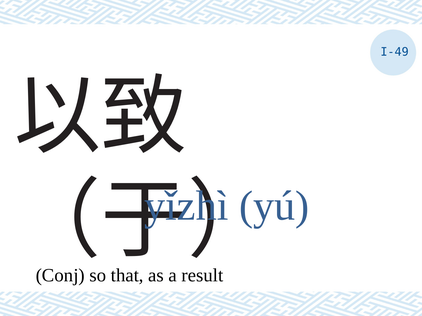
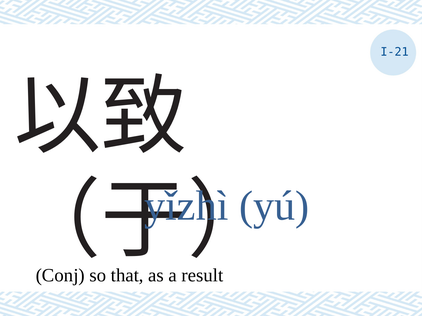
I-49: I-49 -> I-21 (395, 52)
